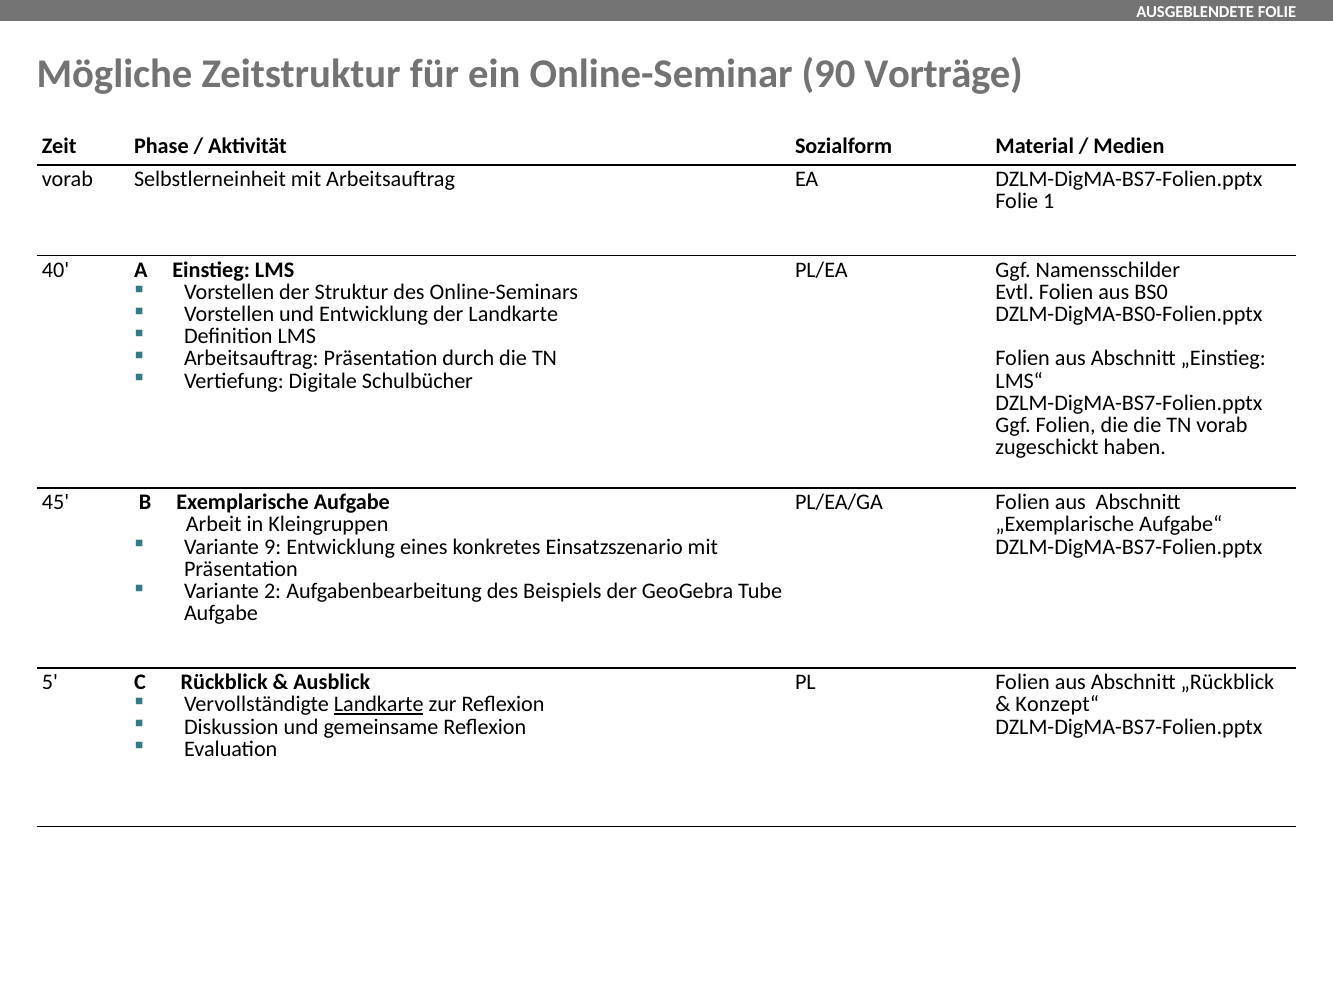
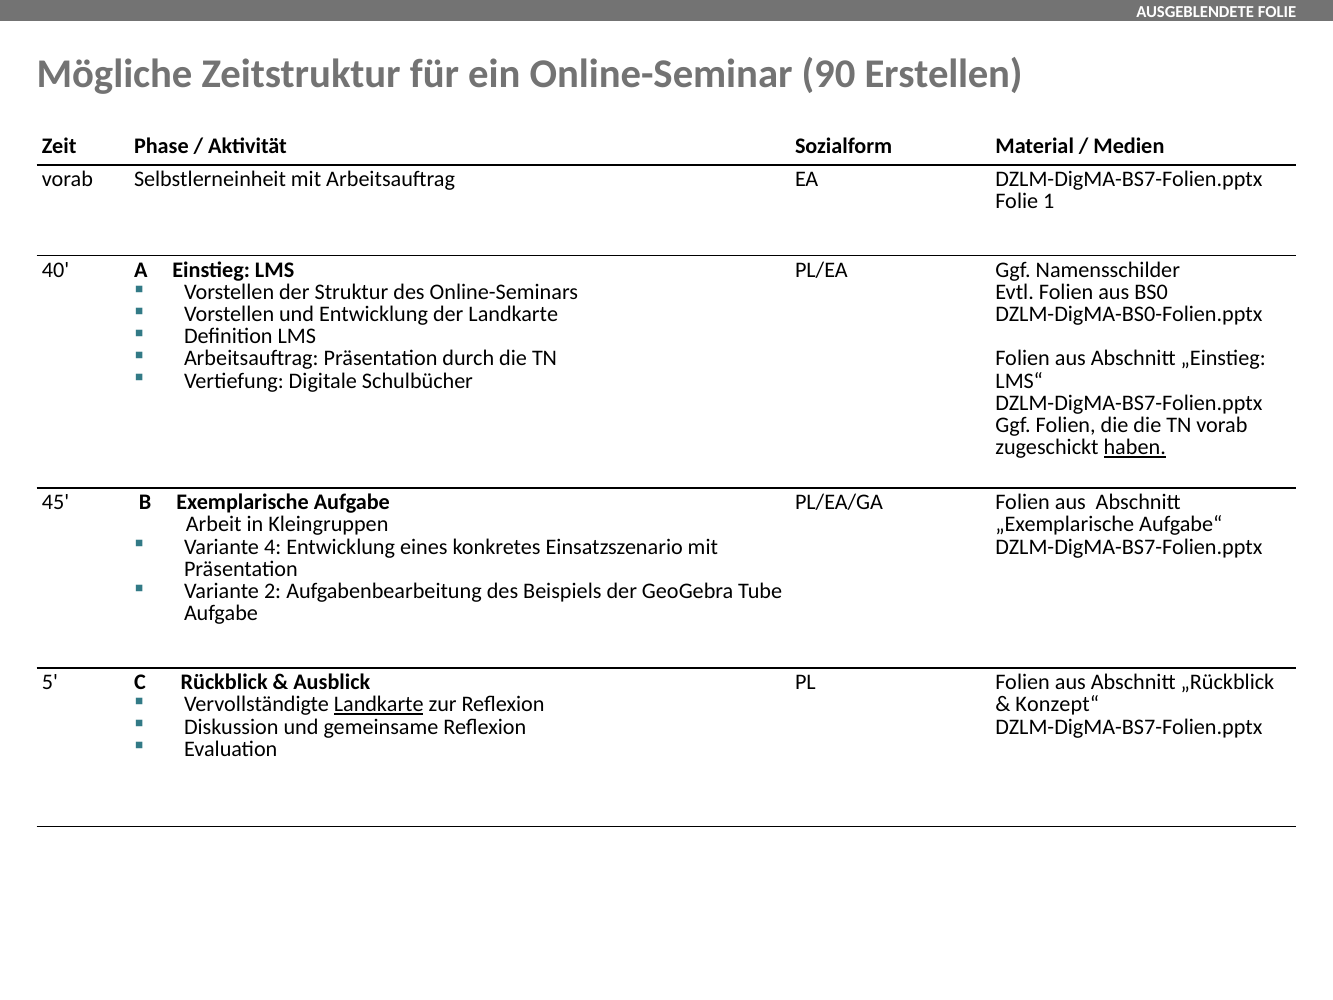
Vorträge: Vorträge -> Erstellen (944, 75)
haben underline: none -> present (1135, 447)
9: 9 -> 4 (273, 547)
